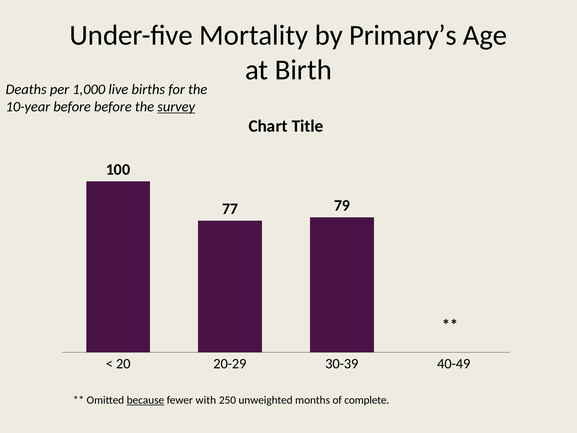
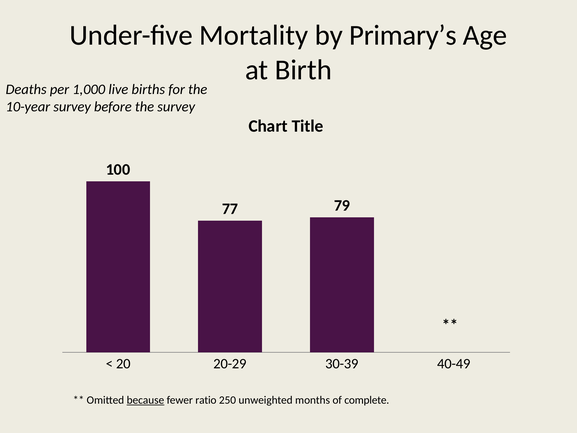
10-year before: before -> survey (72, 107)
survey underline: present -> none (176, 107)
with: with -> ratio (206, 400)
